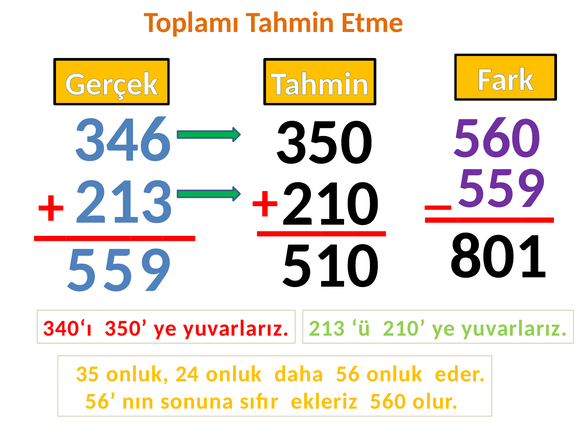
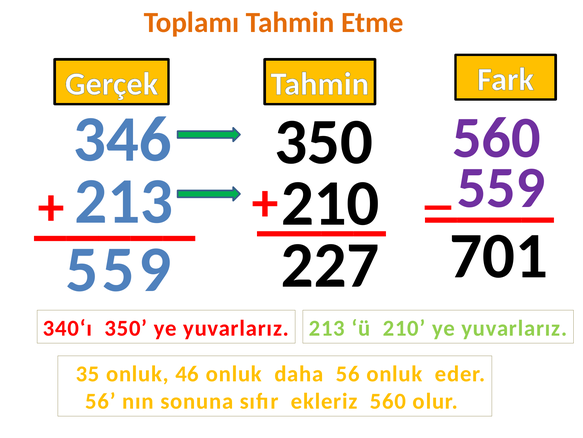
510: 510 -> 227 (330, 265)
801: 801 -> 701 (499, 256)
24: 24 -> 46 (187, 373)
